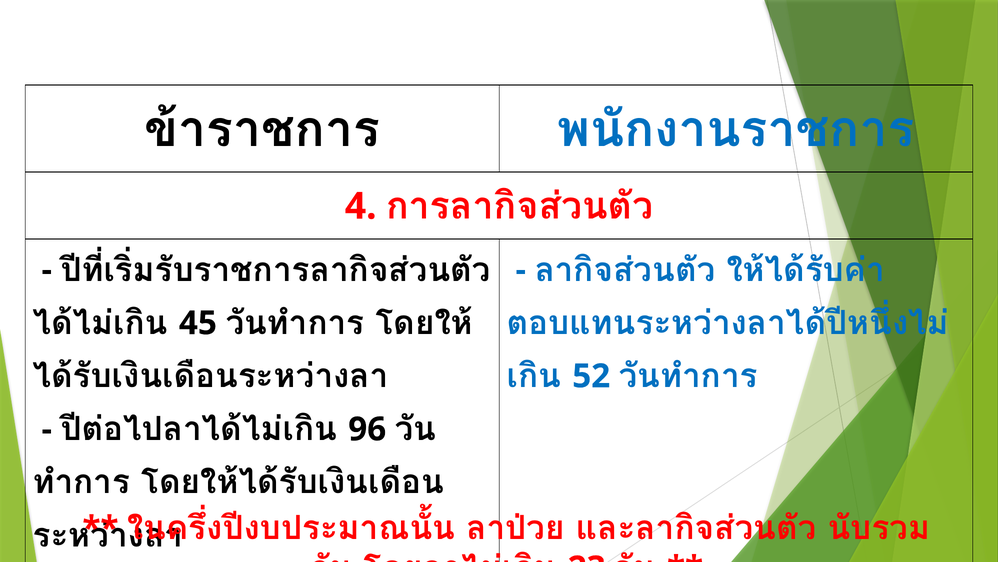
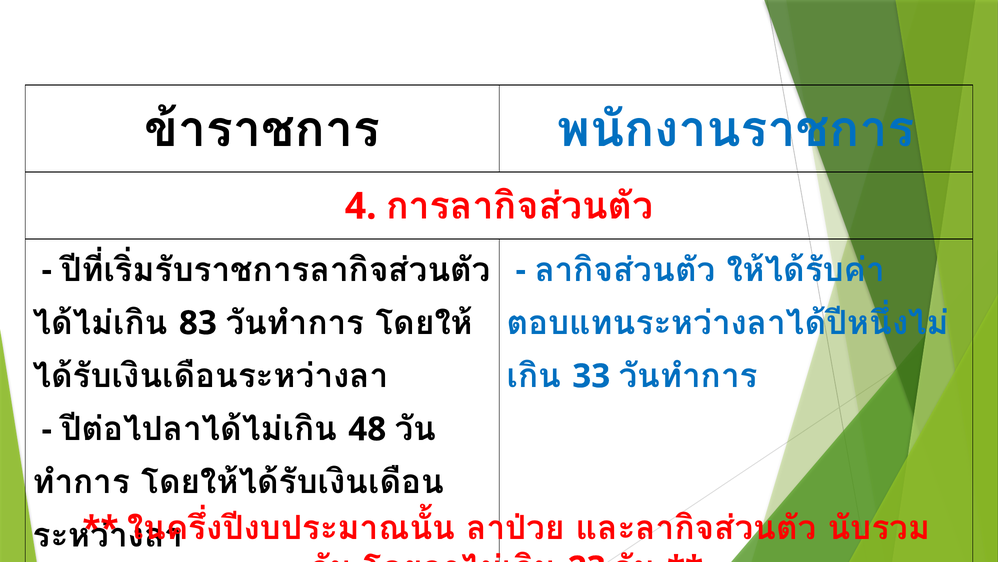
45: 45 -> 83 (198, 323)
52: 52 -> 33 (591, 376)
96: 96 -> 48 (367, 429)
